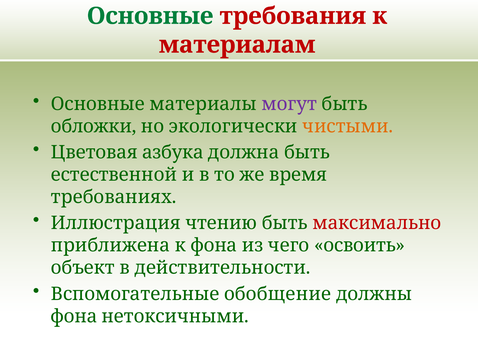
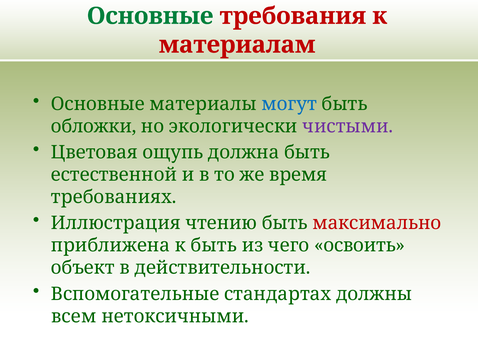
могут colour: purple -> blue (289, 104)
чистыми colour: orange -> purple (348, 126)
азбука: азбука -> ощупь (173, 152)
к фона: фона -> быть (214, 245)
обобщение: обобщение -> стандартах (278, 293)
фона: фона -> всем (74, 316)
